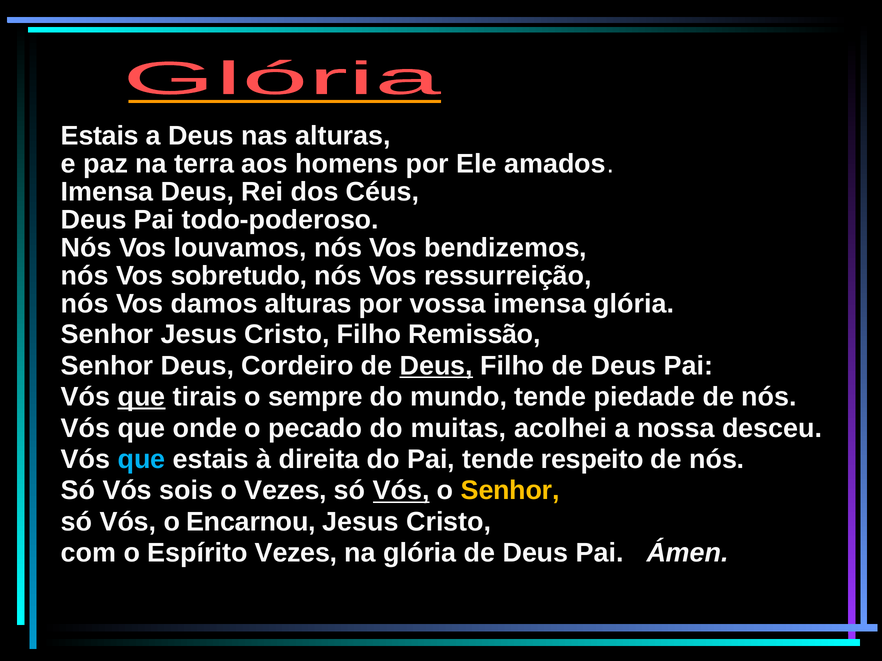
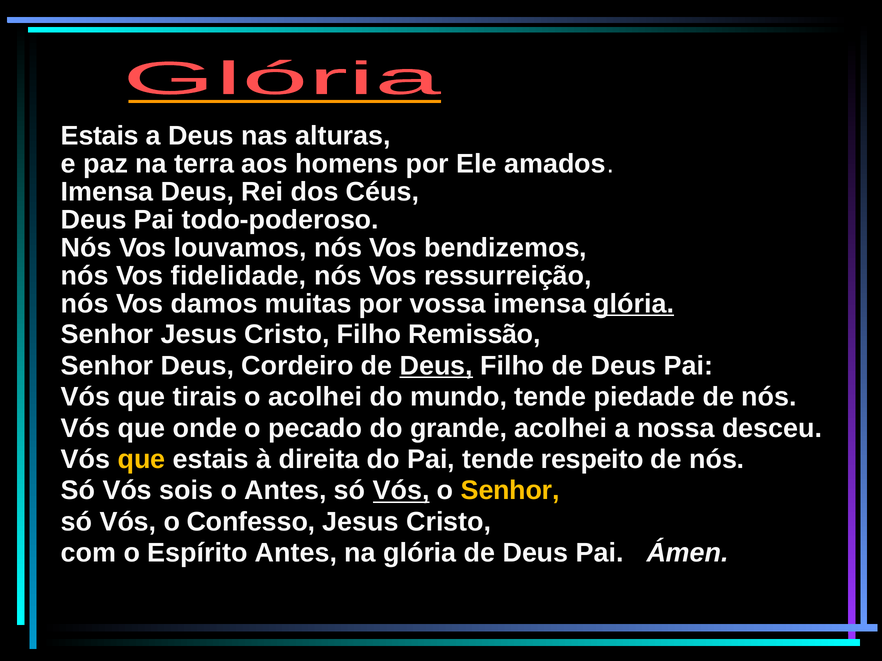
sobretudo: sobretudo -> fidelidade (239, 276)
damos alturas: alturas -> muitas (308, 304)
glória underline: none -> present (634, 304)
que underline: present -> none (141, 397)
o sempre: sempre -> acolhei (315, 397)
muitas: muitas -> grande (459, 428)
que colour: light blue -> yellow (141, 460)
o Vezes: Vezes -> Antes (285, 491)
Encarnou: Encarnou -> Confesso (251, 522)
Espírito Vezes: Vezes -> Antes (296, 553)
